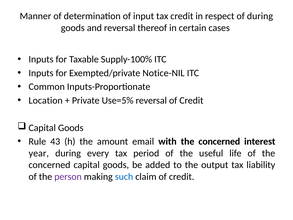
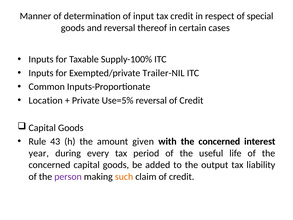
of during: during -> special (260, 16)
Notice-NIL: Notice-NIL -> Trailer-NIL (164, 73)
email: email -> given (143, 141)
such colour: blue -> orange (124, 176)
